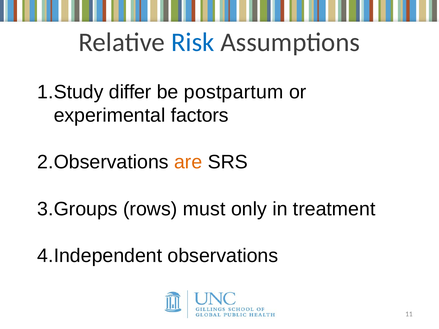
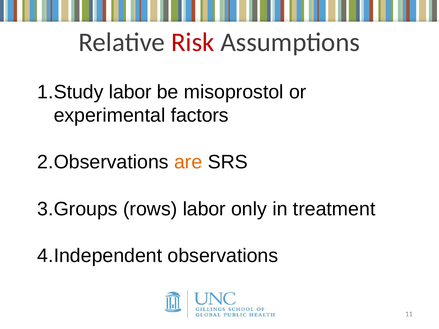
Risk colour: blue -> red (193, 42)
differ: differ -> labor (130, 92)
postpartum: postpartum -> misoprostol (234, 92)
rows must: must -> labor (204, 209)
